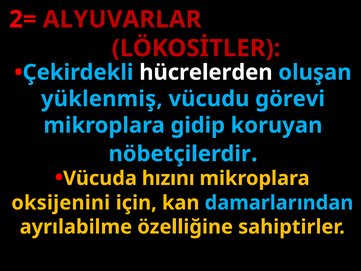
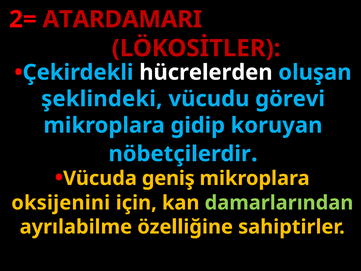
ALYUVARLAR: ALYUVARLAR -> ATARDAMARI (122, 19)
yüklenmiş: yüklenmiş -> şeklindeki (102, 99)
hızını: hızını -> geniş (168, 178)
damarlarından colour: light blue -> light green (279, 203)
